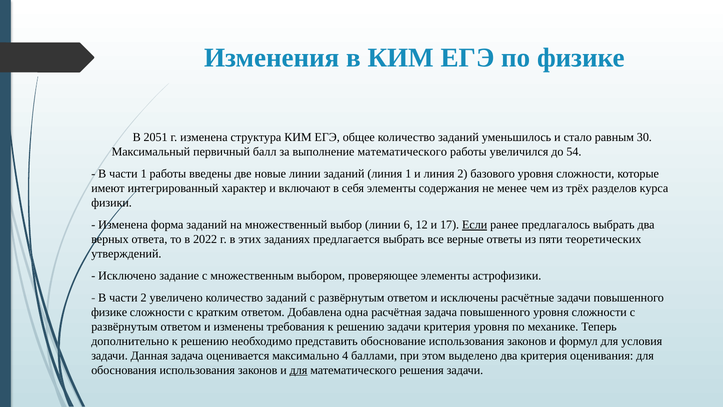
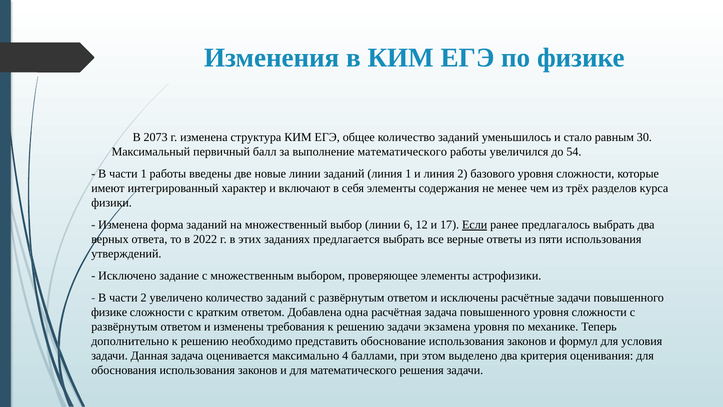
2051: 2051 -> 2073 (156, 137)
пяти теоретических: теоретических -> использования (604, 239)
задачи критерия: критерия -> экзамена (447, 326)
для underline: present -> none (299, 370)
